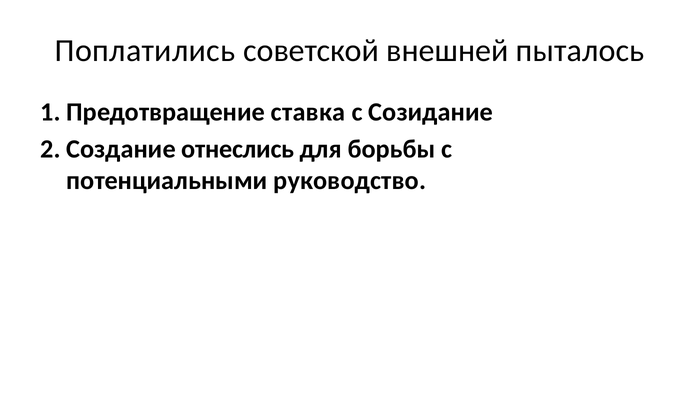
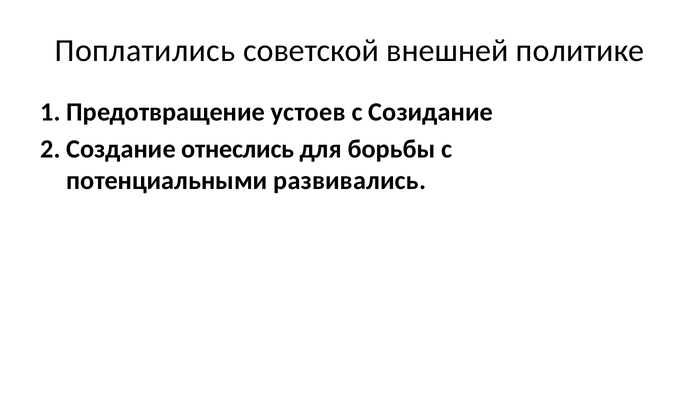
пыталось: пыталось -> политике (580, 51)
ставка: ставка -> устоев (308, 112)
руководство: руководство -> развивались (350, 180)
